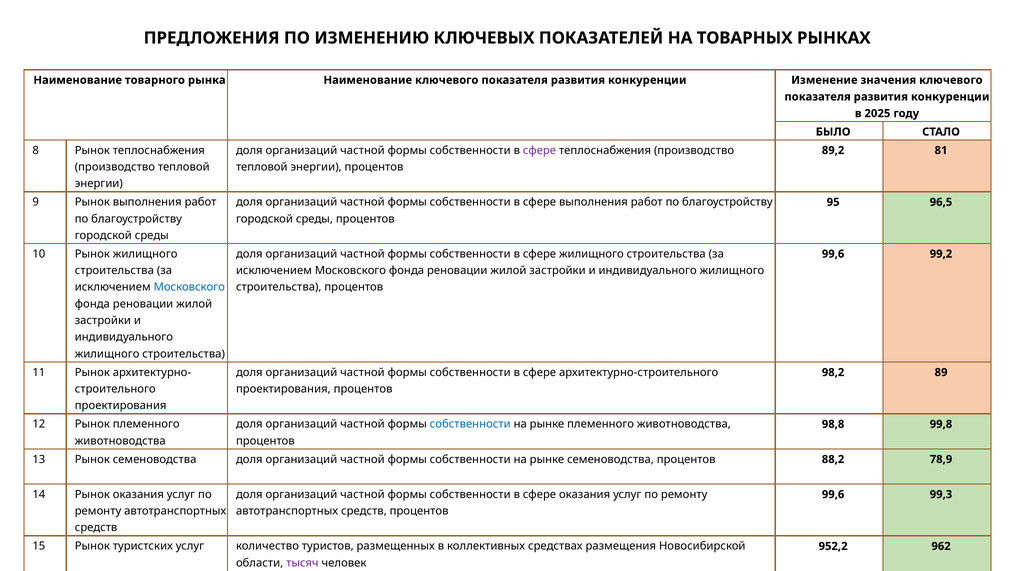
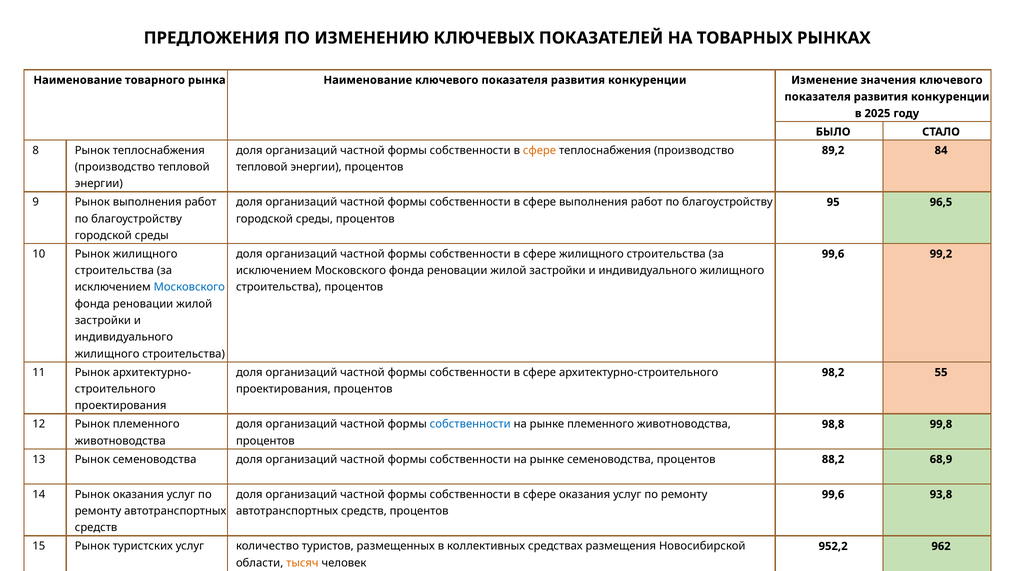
сфере colour: purple -> orange (539, 150)
81: 81 -> 84 (941, 150)
89: 89 -> 55 (941, 372)
78,9: 78,9 -> 68,9 (941, 459)
99,3: 99,3 -> 93,8 (941, 494)
тысяч colour: purple -> orange (302, 563)
